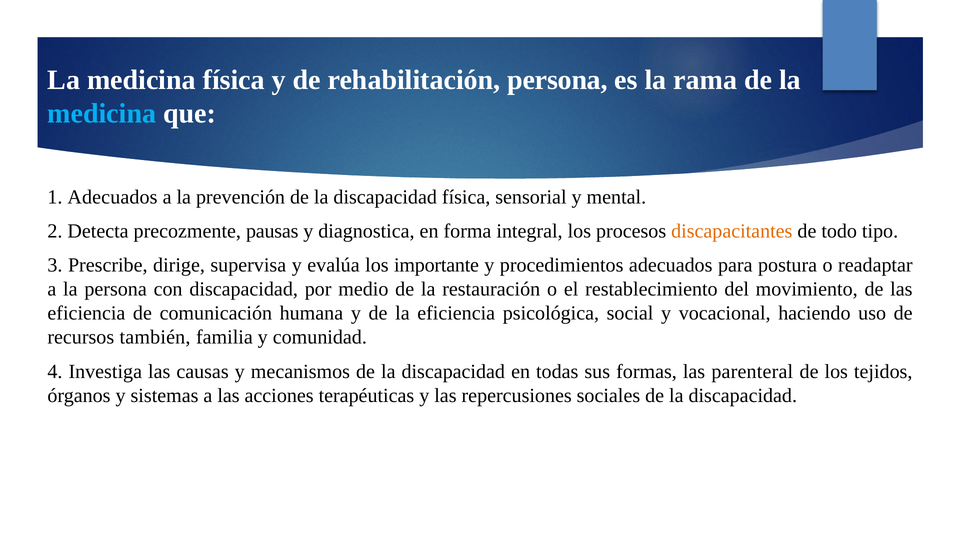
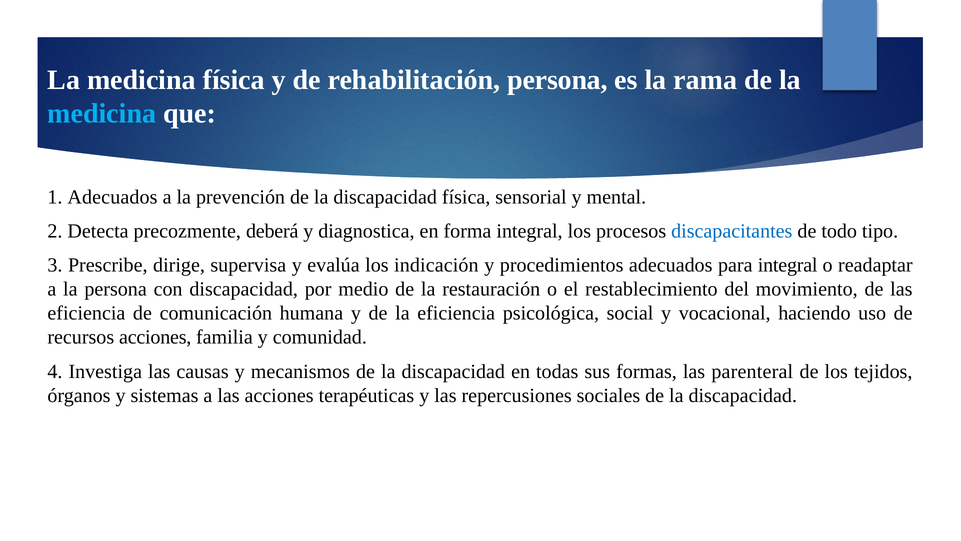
pausas: pausas -> deberá (272, 231)
discapacitantes colour: orange -> blue (732, 231)
importante: importante -> indicación (436, 265)
para postura: postura -> integral (788, 265)
recursos también: también -> acciones (155, 337)
